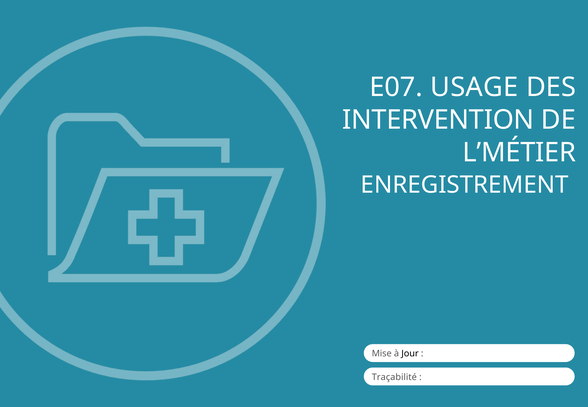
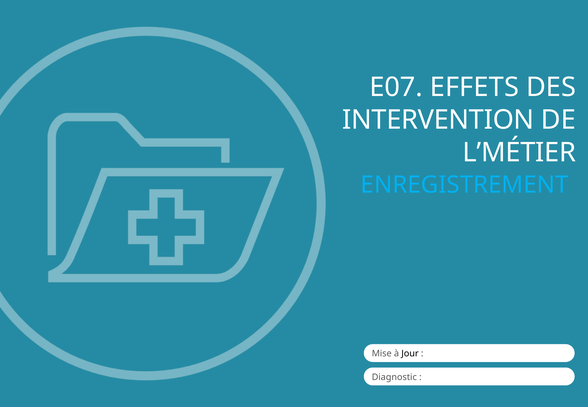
USAGE: USAGE -> EFFETS (474, 87)
ENREGISTREMENT colour: white -> light blue (465, 185)
Traçabilité: Traçabilité -> Diagnostic (394, 377)
